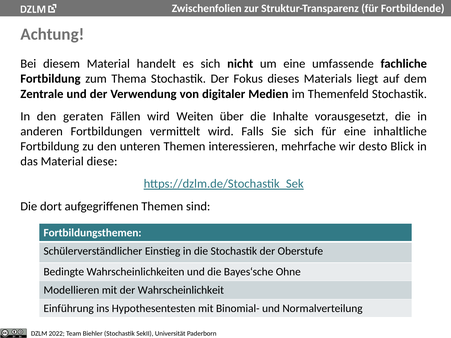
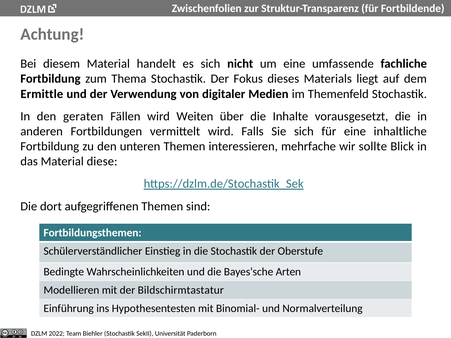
Zentrale: Zentrale -> Ermittle (42, 94)
desto: desto -> sollte (373, 146)
Ohne: Ohne -> Arten (288, 272)
Wahrscheinlichkeit: Wahrscheinlichkeit -> Bildschirmtastatur (181, 290)
